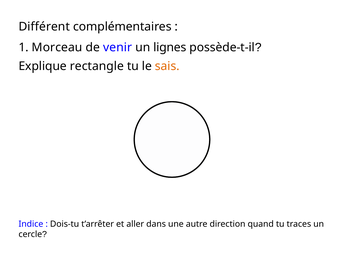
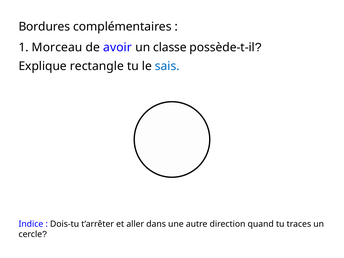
Différent: Différent -> Bordures (44, 27)
venir: venir -> avoir (118, 47)
lignes: lignes -> classe (170, 47)
sais colour: orange -> blue (167, 66)
